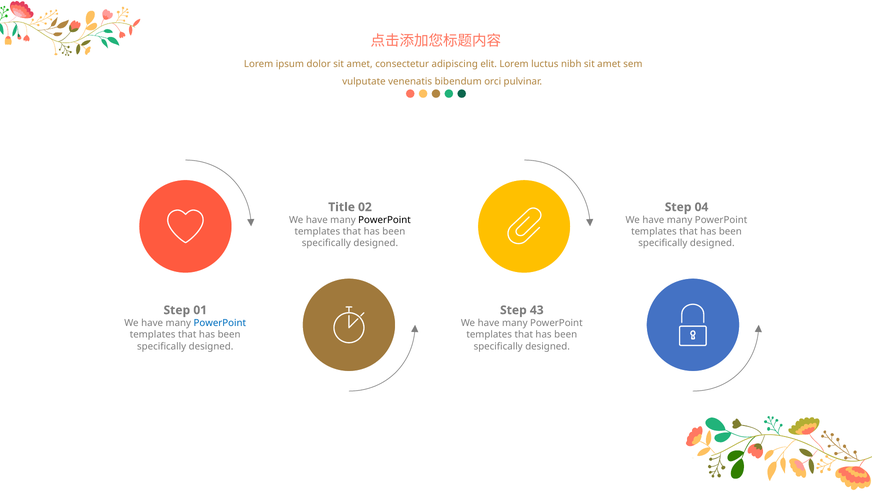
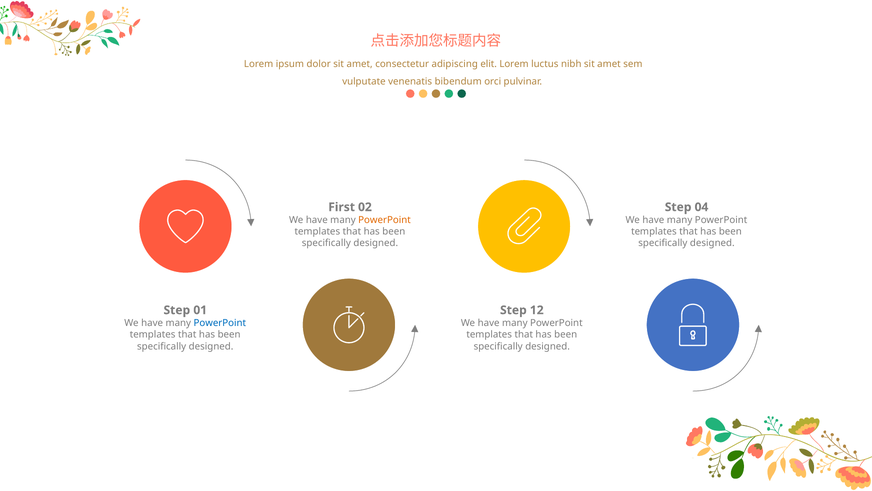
Title: Title -> First (342, 207)
PowerPoint colour: black -> orange (385, 220)
43: 43 -> 12 (537, 310)
